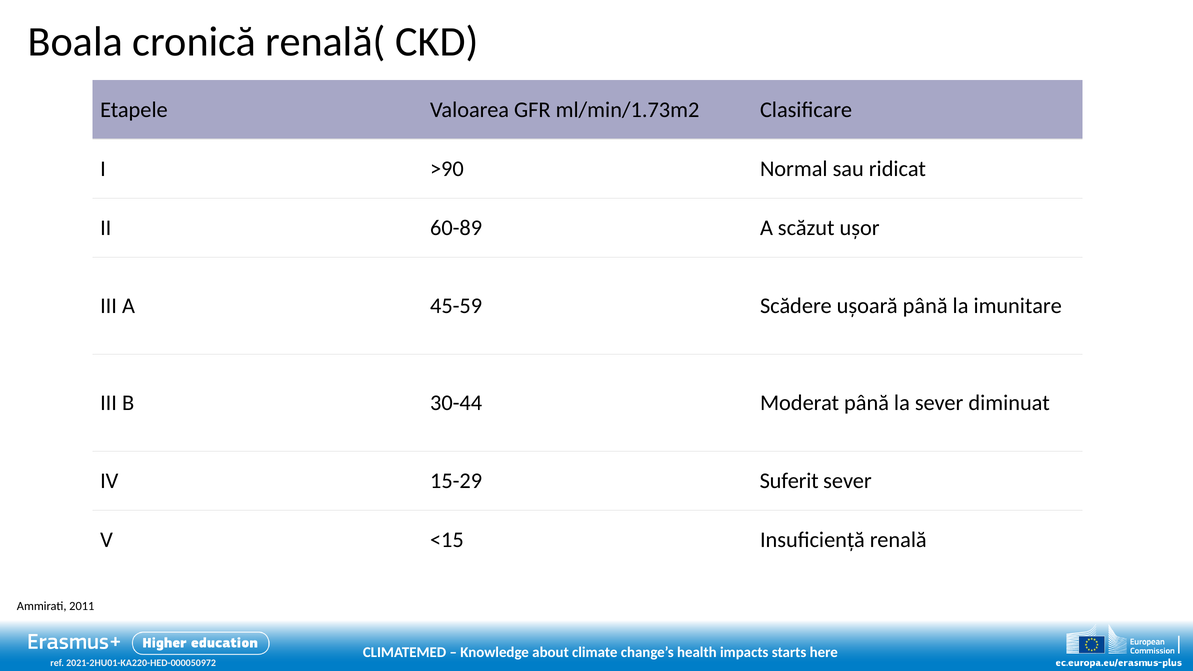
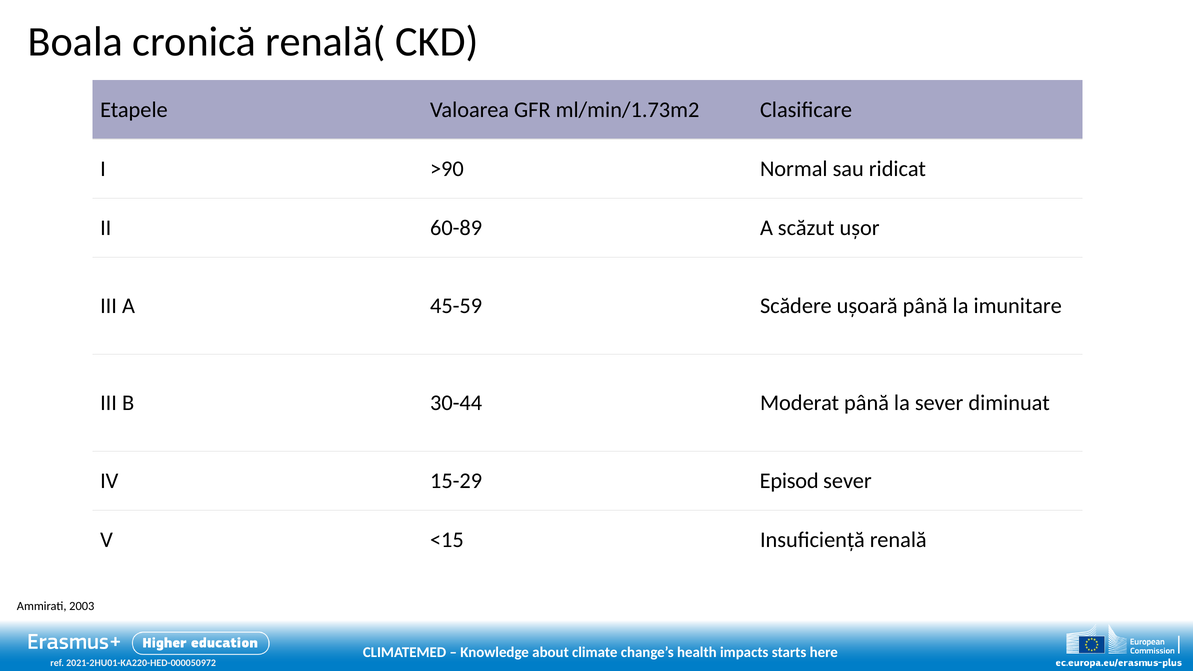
Suferit: Suferit -> Episod (789, 481)
2011: 2011 -> 2003 (82, 606)
